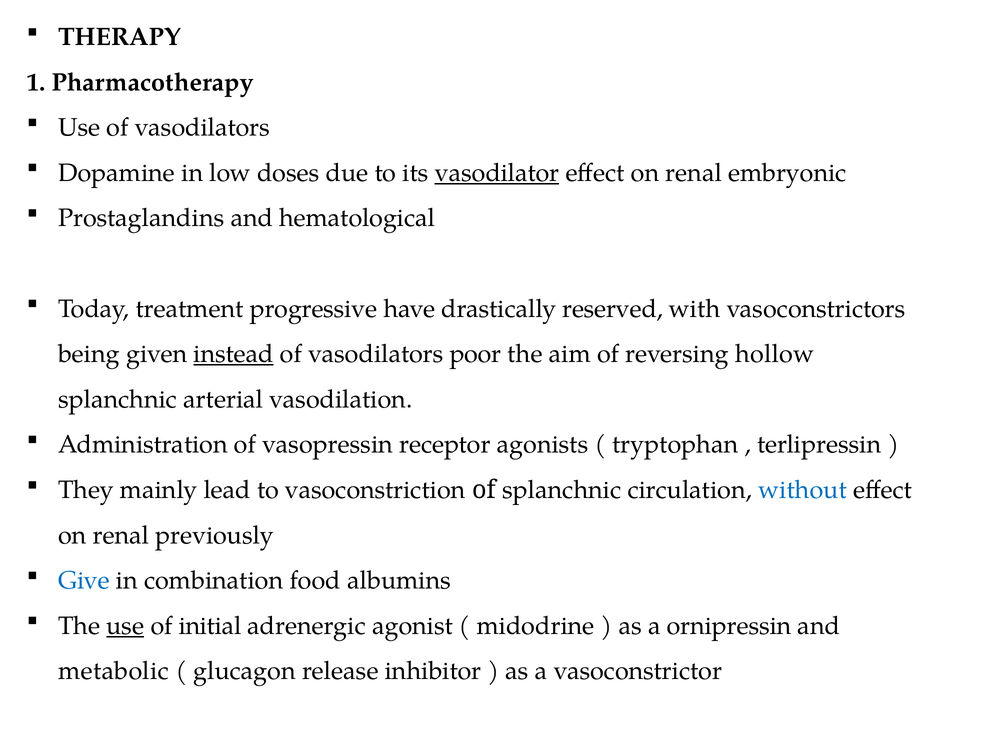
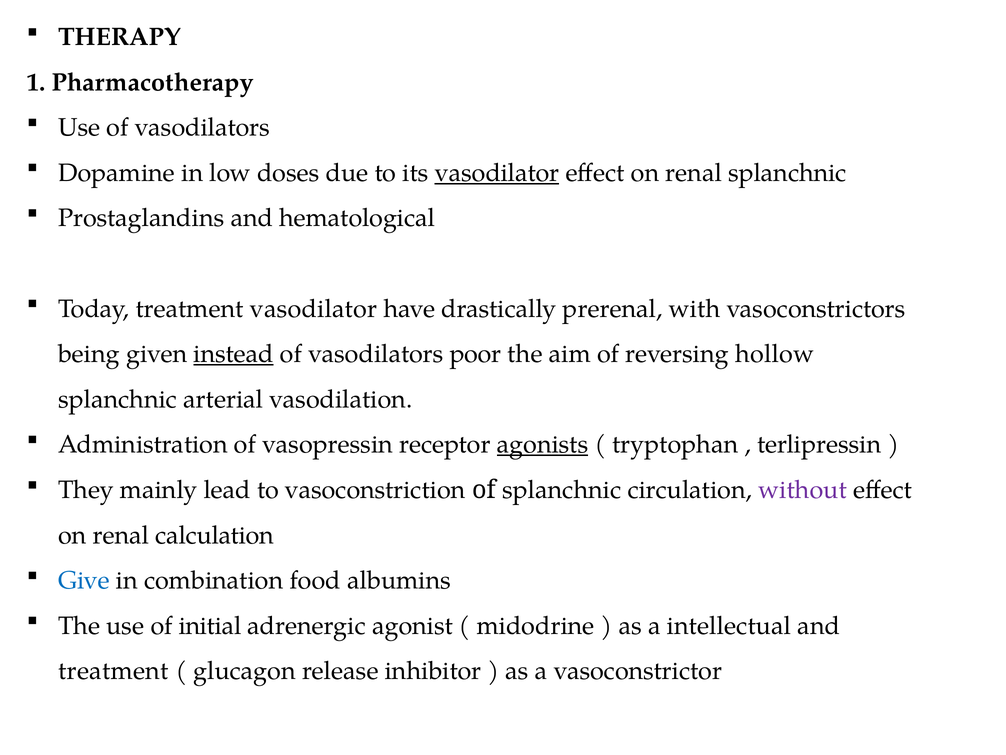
renal embryonic: embryonic -> splanchnic (787, 173)
treatment progressive: progressive -> vasodilator (313, 309)
reserved: reserved -> prerenal (613, 309)
agonists underline: none -> present (543, 444)
without colour: blue -> purple (803, 490)
previously: previously -> calculation (215, 535)
use underline: present -> none (125, 625)
ornipressin: ornipressin -> intellectual (729, 625)
metabolic: metabolic -> treatment (114, 671)
